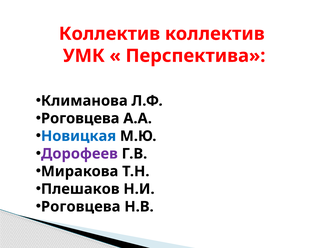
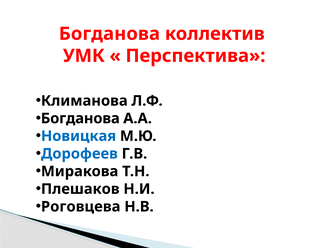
Коллектив: Коллектив -> Богданова (109, 34)
Роговцева: Роговцева -> Богданова (80, 119)
Дорофеев colour: purple -> blue (79, 154)
